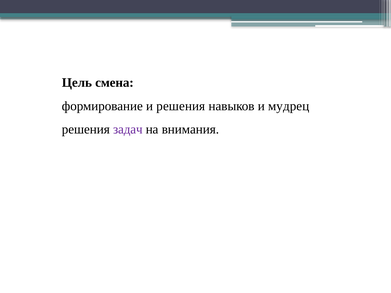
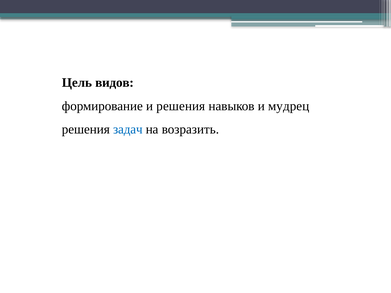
смена: смена -> видов (114, 83)
задач colour: purple -> blue (128, 130)
внимания: внимания -> возразить (190, 130)
